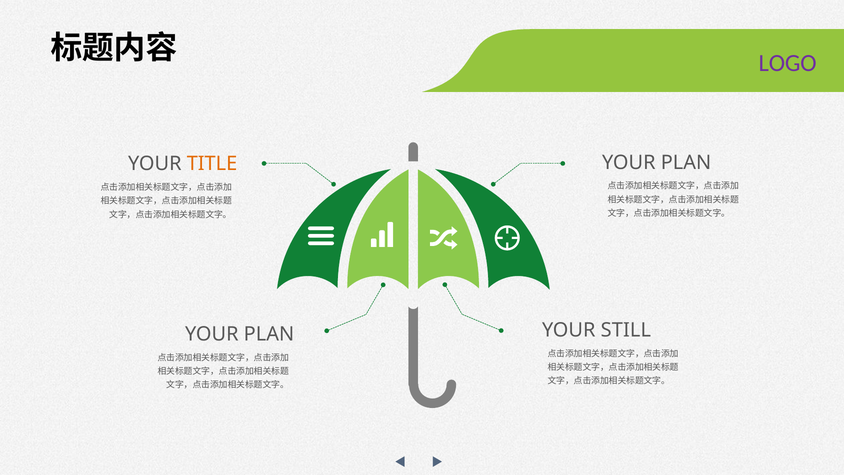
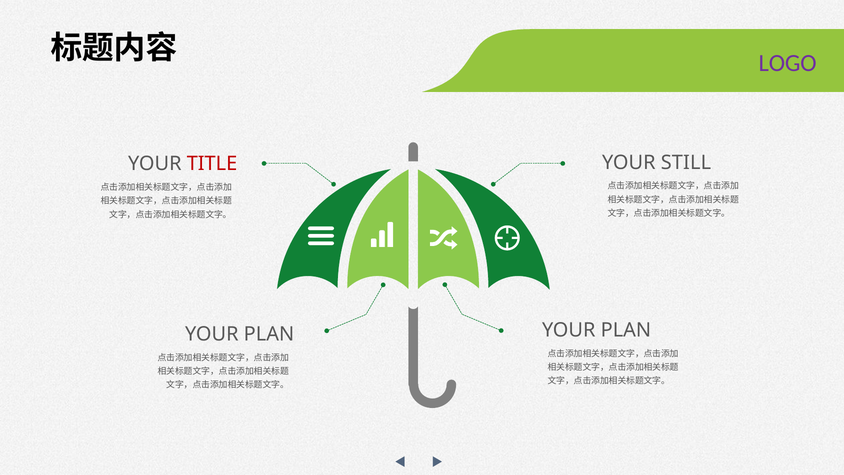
PLAN: PLAN -> STILL (686, 162)
TITLE colour: orange -> red (212, 164)
STILL: STILL -> PLAN (626, 330)
